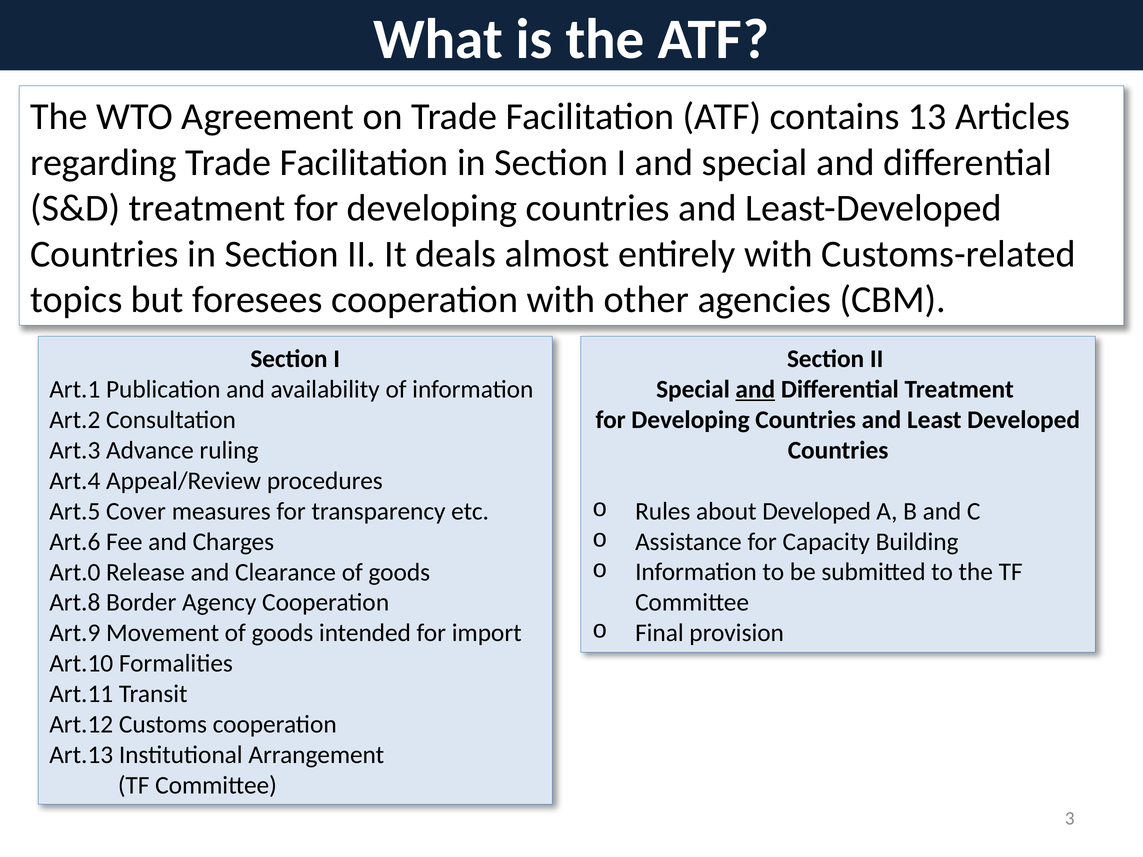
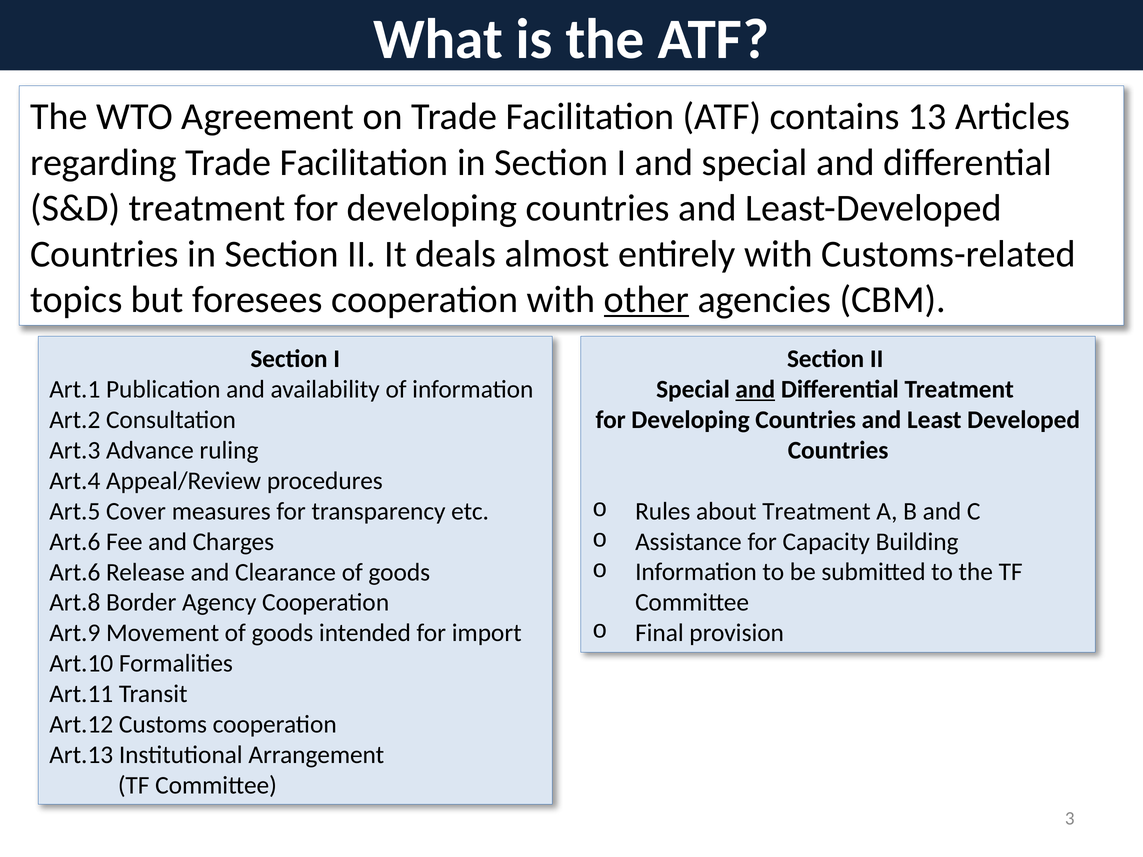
other underline: none -> present (646, 300)
about Developed: Developed -> Treatment (817, 511)
Art.0: Art.0 -> Art.6 (75, 572)
